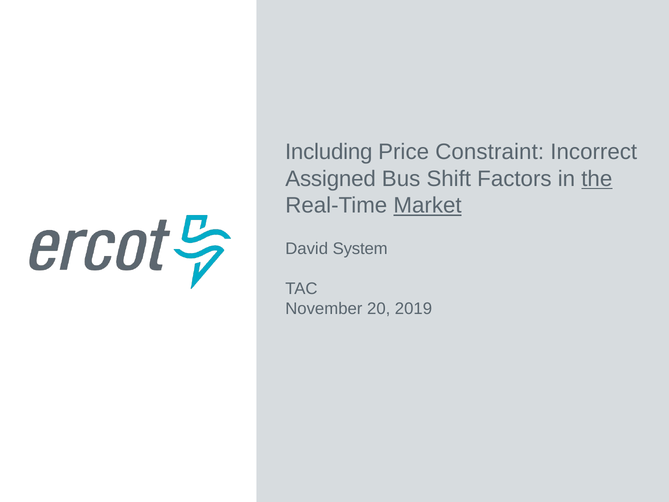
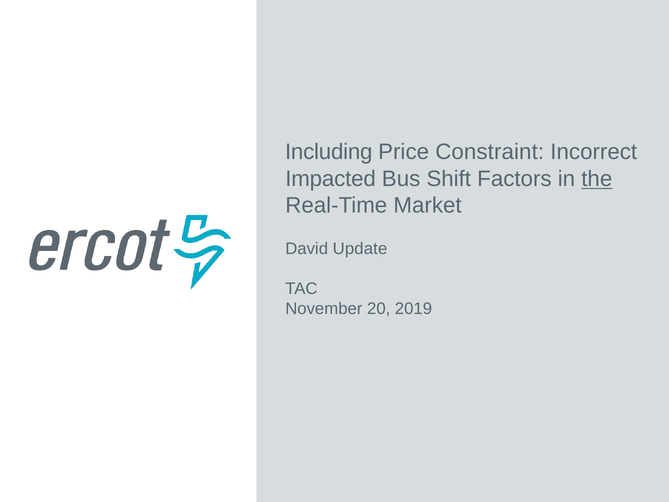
Assigned: Assigned -> Impacted (331, 179)
Market underline: present -> none (428, 206)
System: System -> Update (360, 249)
